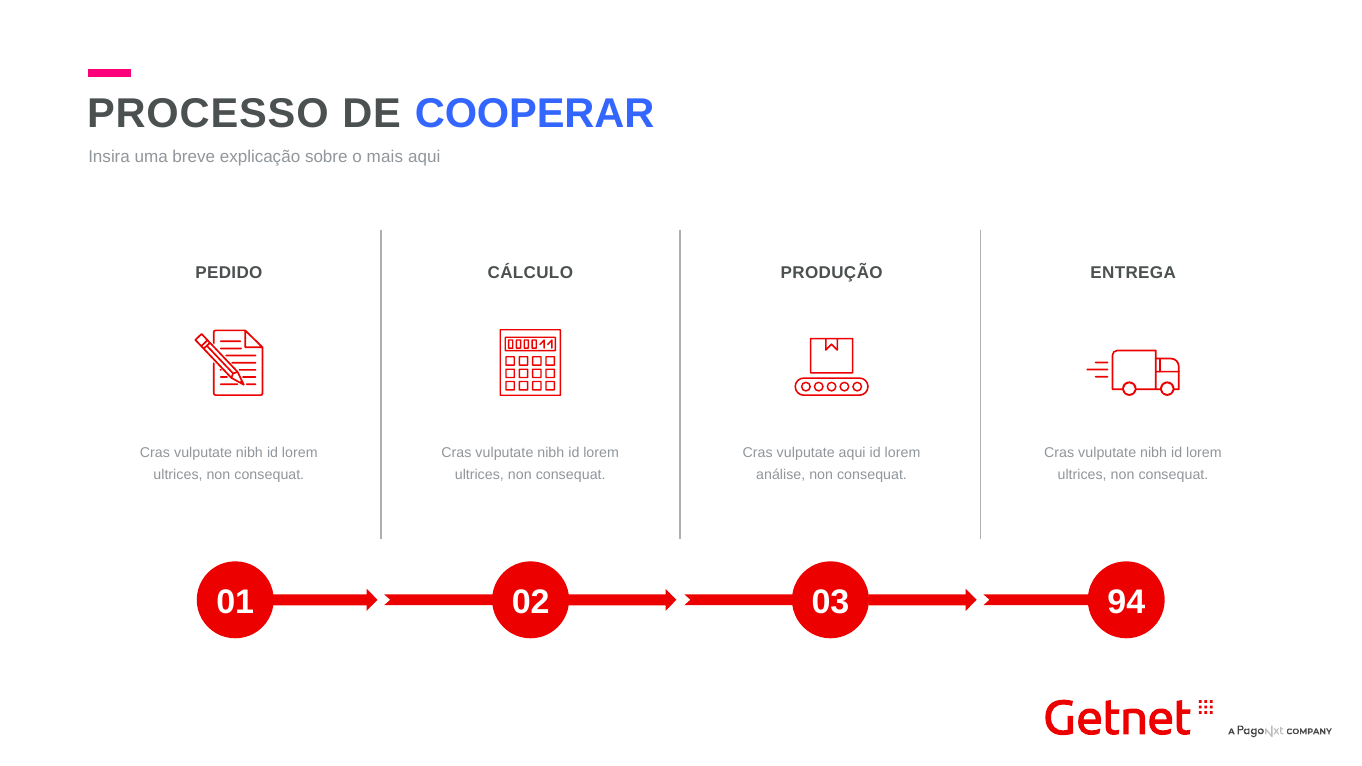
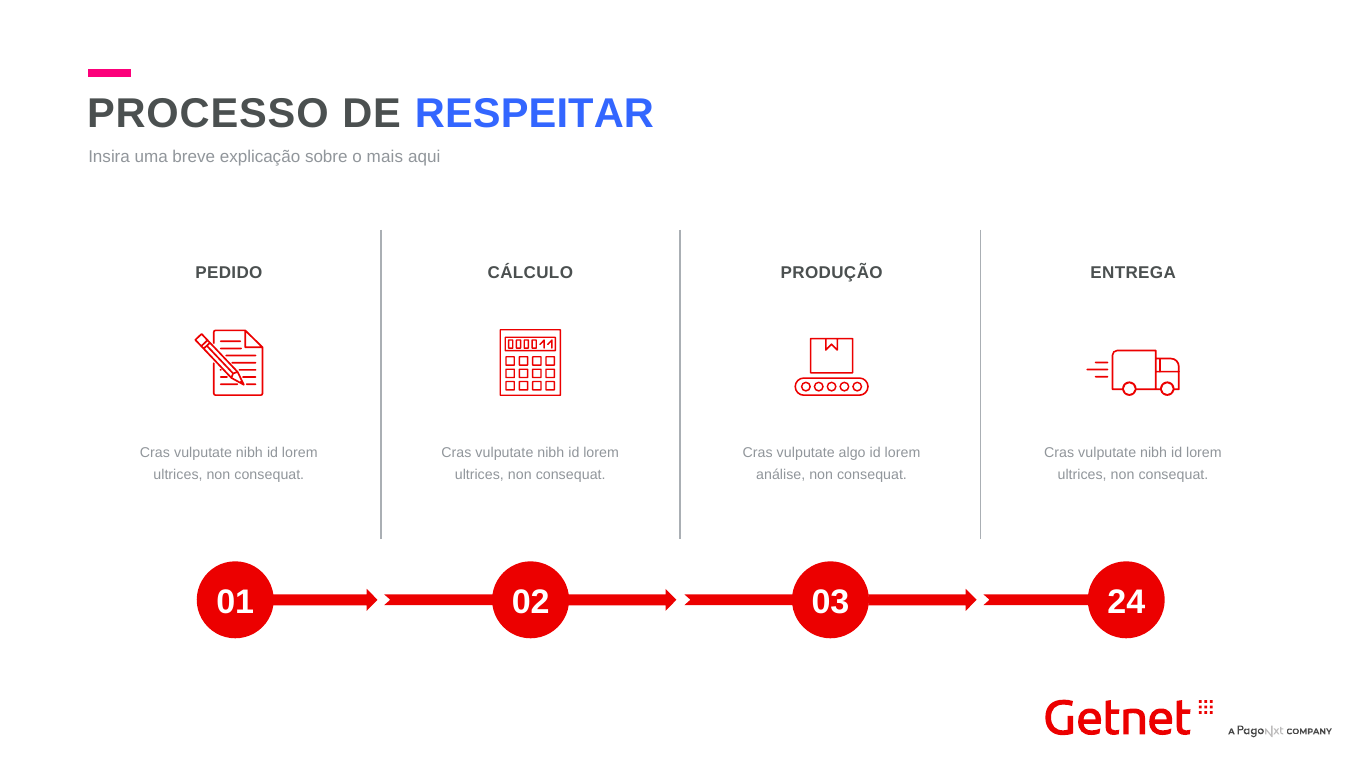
COOPERAR: COOPERAR -> RESPEITAR (534, 114)
vulputate aqui: aqui -> algo (852, 453)
94: 94 -> 24 (1126, 602)
